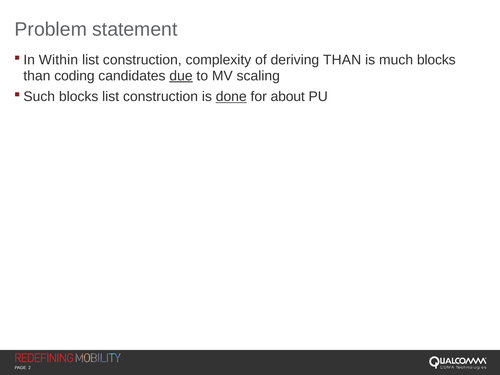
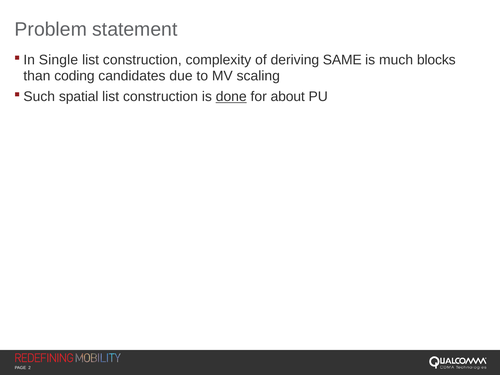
Within: Within -> Single (58, 60)
deriving THAN: THAN -> SAME (342, 60)
due underline: present -> none (181, 76)
blocks: blocks -> spatial (79, 97)
